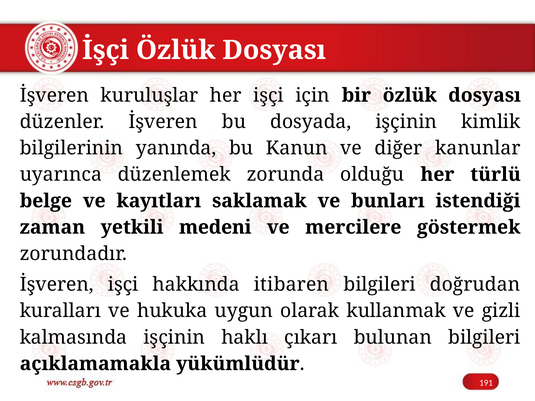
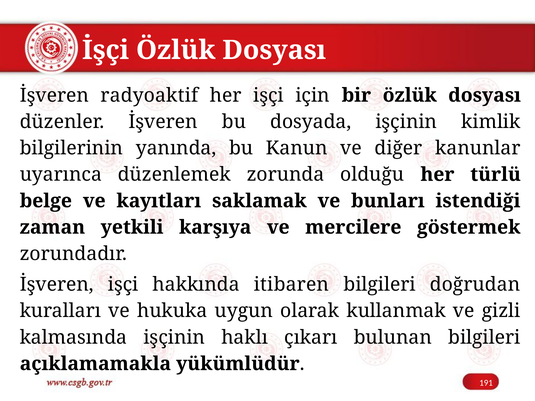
kuruluşlar: kuruluşlar -> radyoaktif (149, 95)
medeni: medeni -> karşıya (215, 227)
